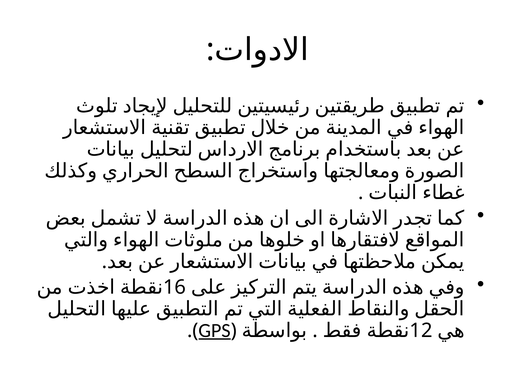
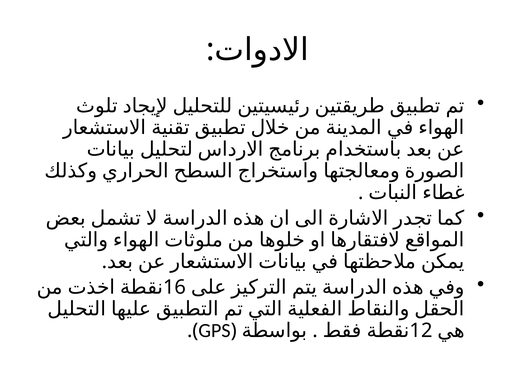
GPS underline: present -> none (215, 331)
